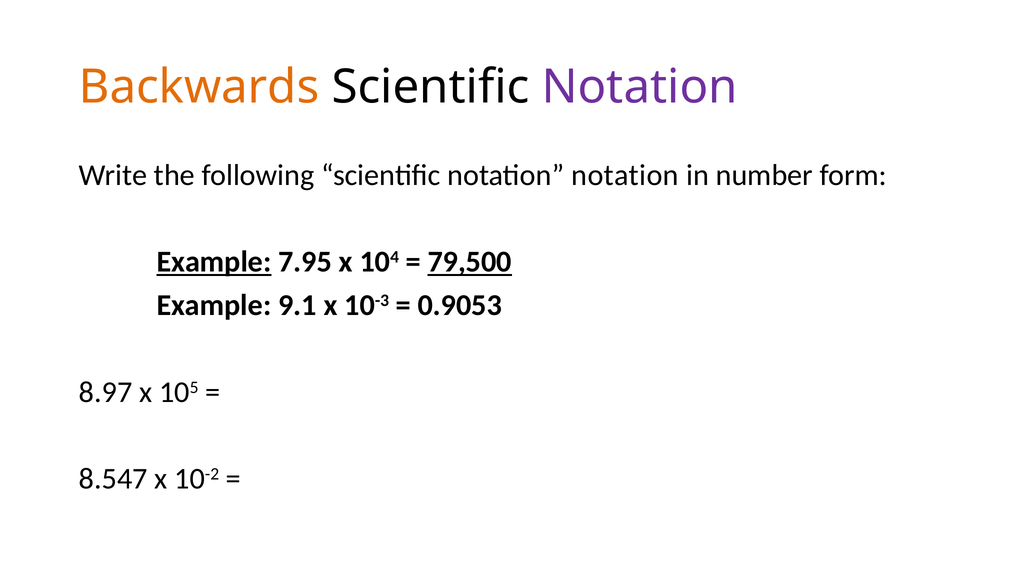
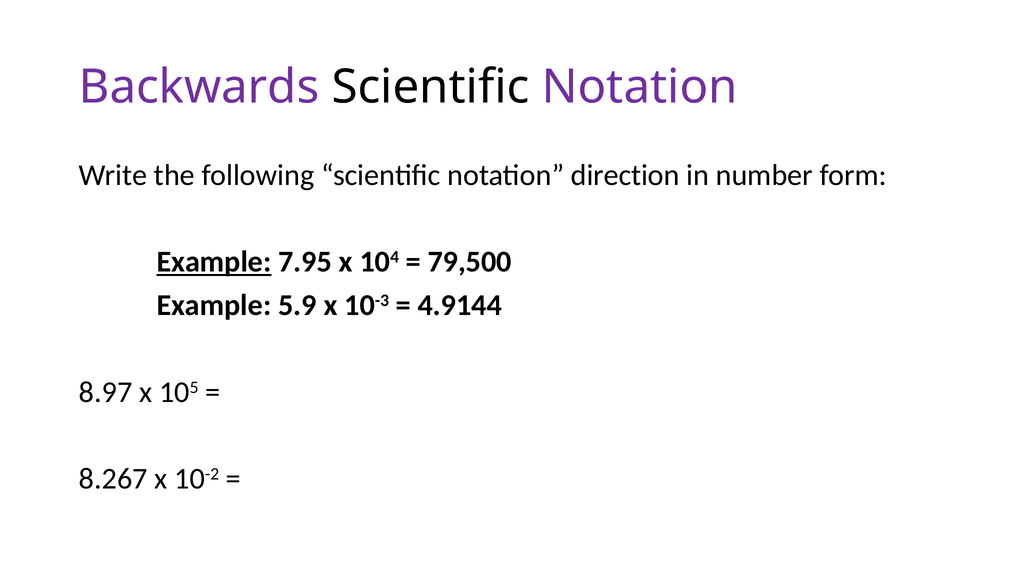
Backwards colour: orange -> purple (199, 87)
notation notation: notation -> direction (625, 175)
79,500 underline: present -> none (470, 262)
9.1: 9.1 -> 5.9 (297, 305)
0.9053: 0.9053 -> 4.9144 (460, 305)
8.547: 8.547 -> 8.267 (113, 479)
